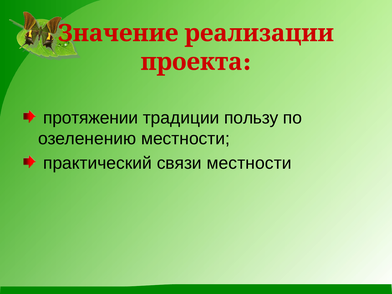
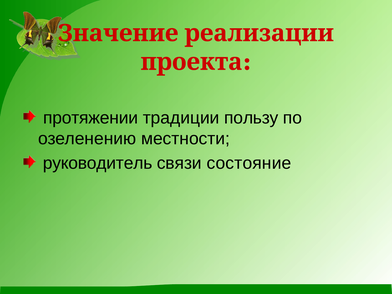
практический: практический -> руководитель (98, 163)
связи местности: местности -> состояние (249, 163)
